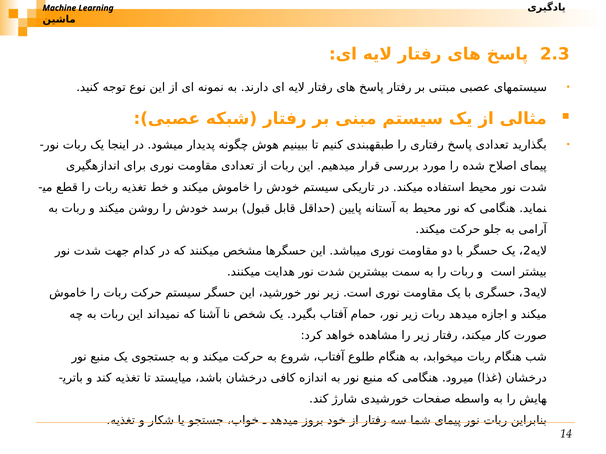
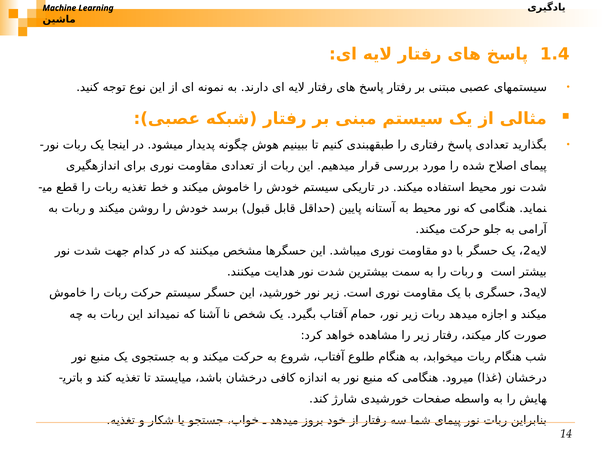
2.3: 2.3 -> 1.4 (555, 54)
